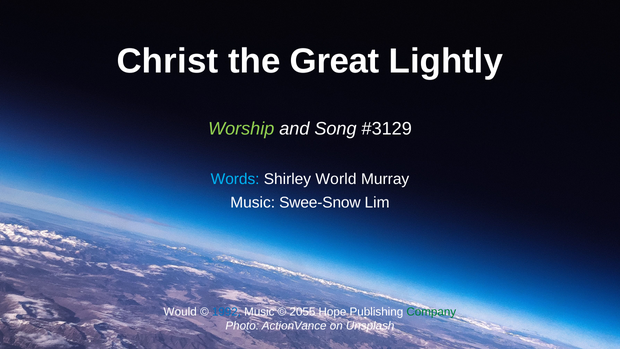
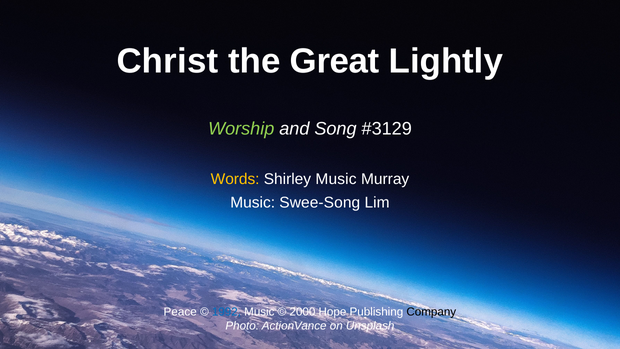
Words colour: light blue -> yellow (235, 179)
Shirley World: World -> Music (336, 179)
Swee-Snow: Swee-Snow -> Swee-Song (320, 202)
Would: Would -> Peace (180, 312)
2055: 2055 -> 2000 (302, 312)
Company colour: green -> black (431, 312)
